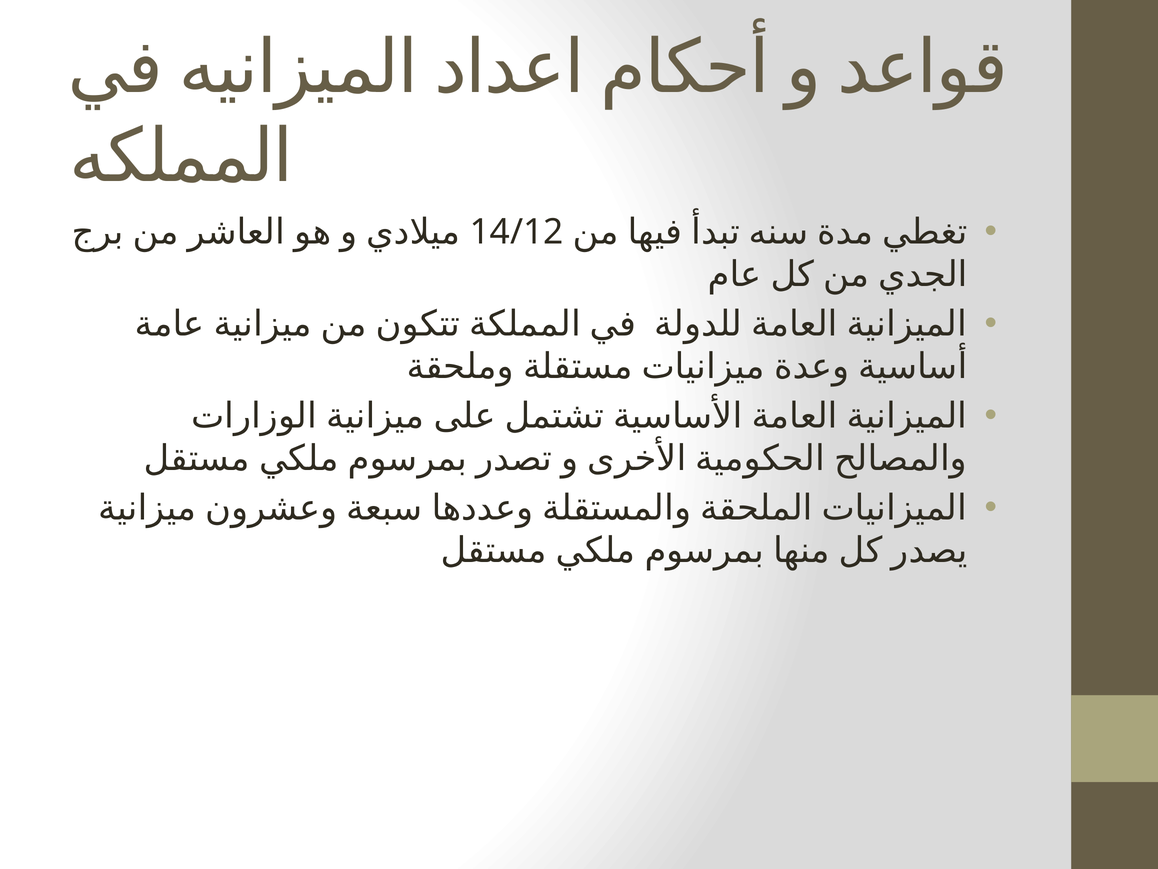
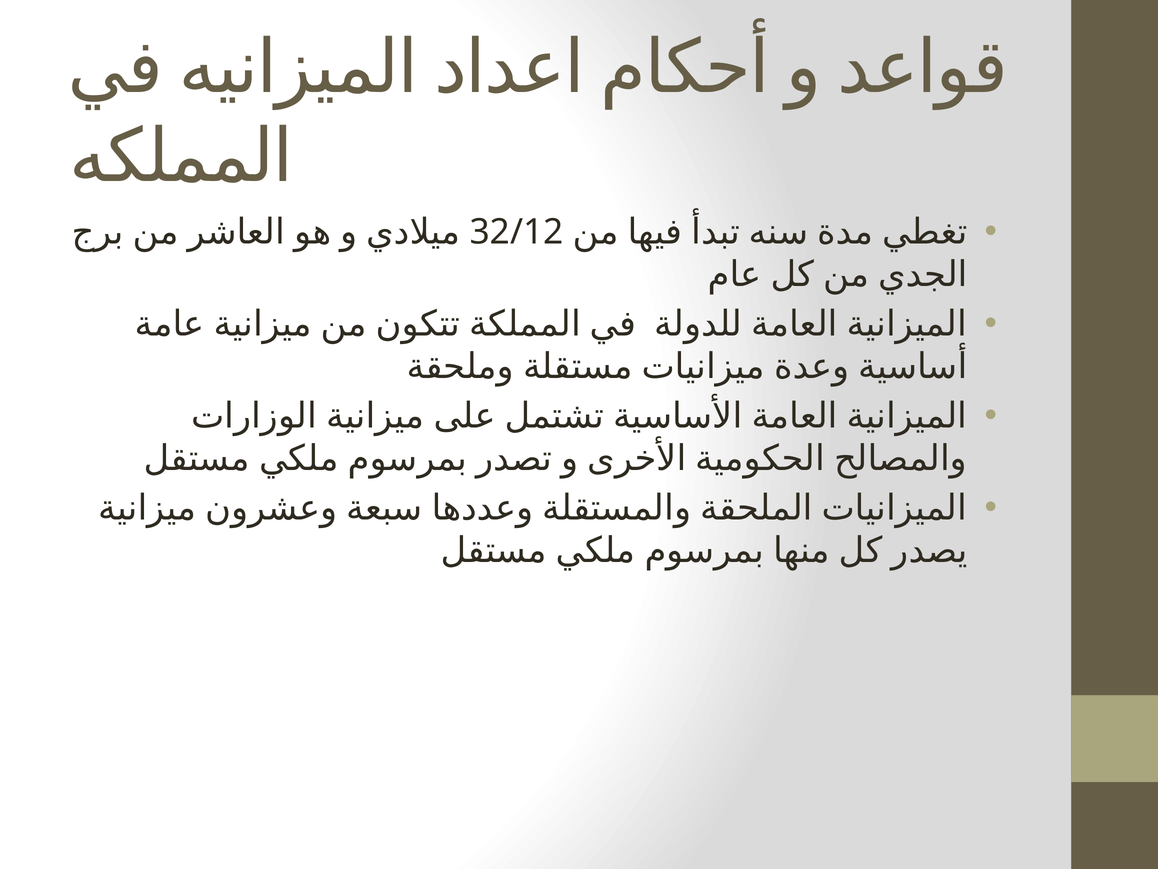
14/12: 14/12 -> 32/12 (517, 232)
